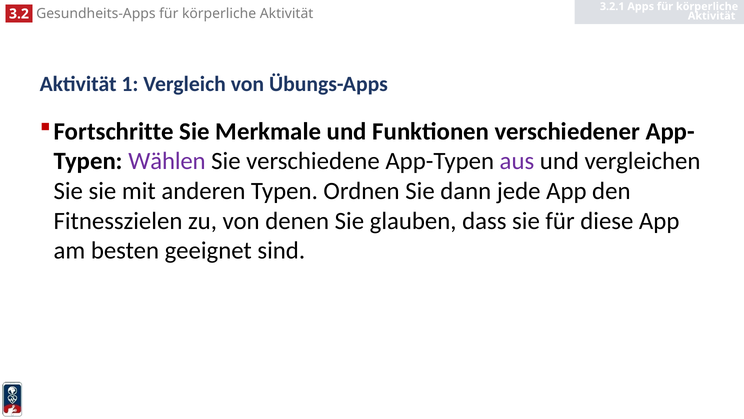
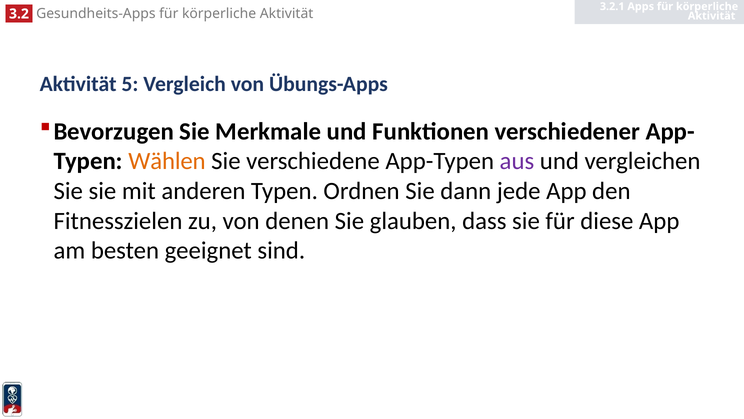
1: 1 -> 5 (130, 84)
Fortschritte: Fortschritte -> Bevorzugen (114, 131)
Wählen colour: purple -> orange (167, 161)
